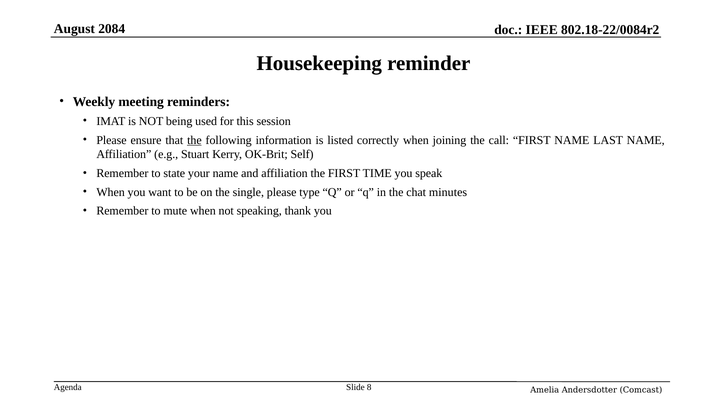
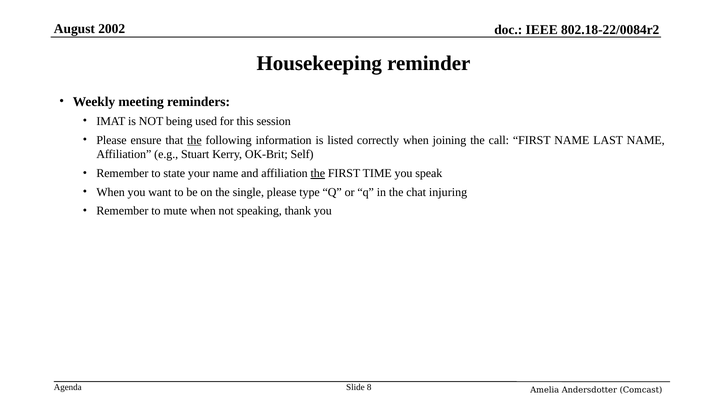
2084: 2084 -> 2002 (112, 29)
the underline: none -> present (318, 173)
minutes: minutes -> injuring (448, 192)
